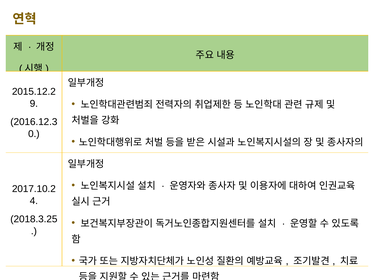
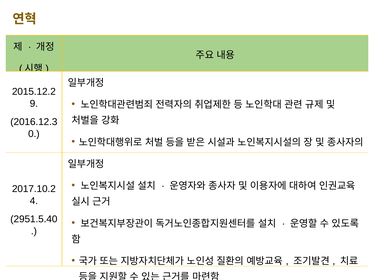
2018.3.25: 2018.3.25 -> 2951.5.40 (34, 220)
